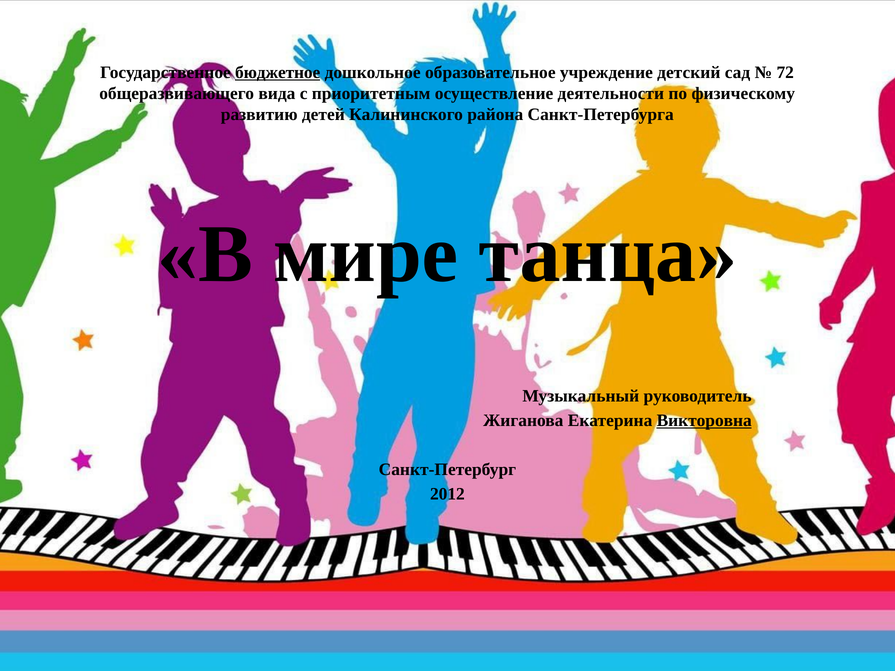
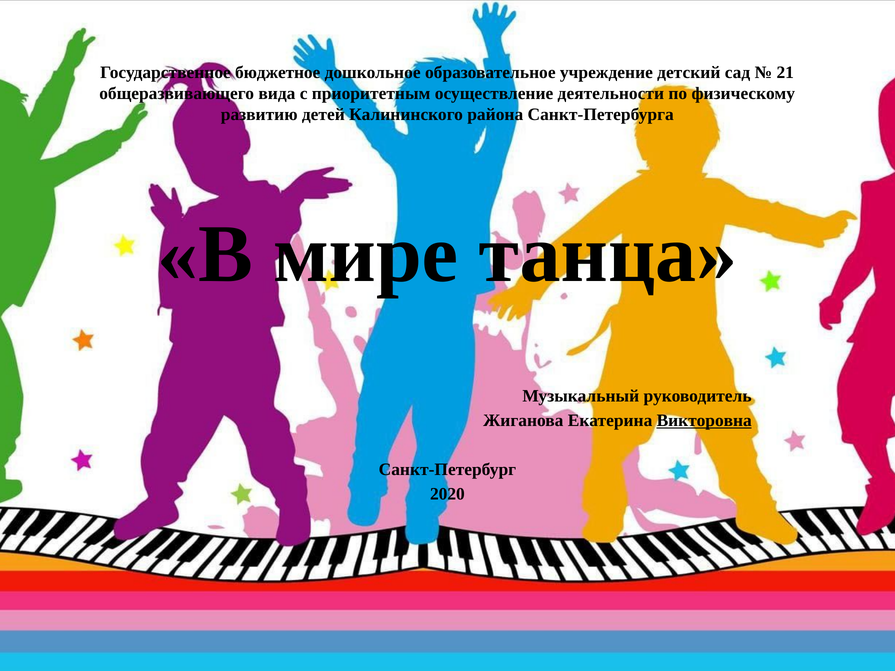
бюджетное underline: present -> none (278, 73)
72: 72 -> 21 (785, 73)
2012: 2012 -> 2020 (447, 494)
